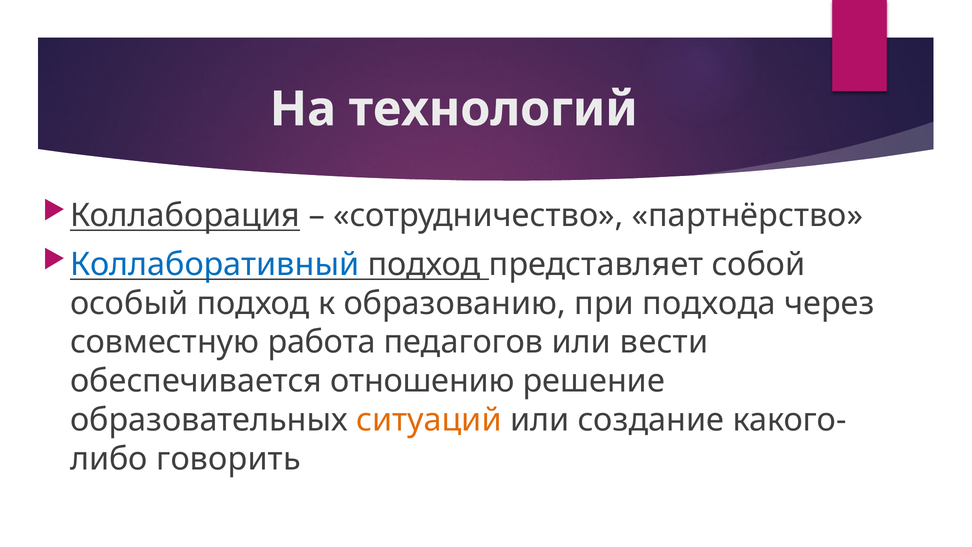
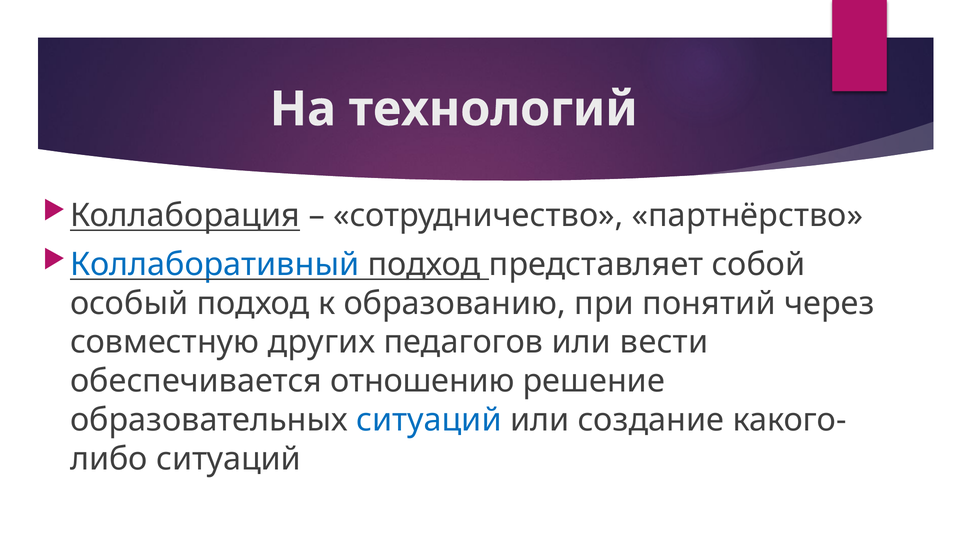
подхода: подхода -> понятий (709, 303)
работа: работа -> других (321, 342)
ситуаций colour: orange -> blue (429, 420)
говорить: говорить -> ситуаций (229, 459)
